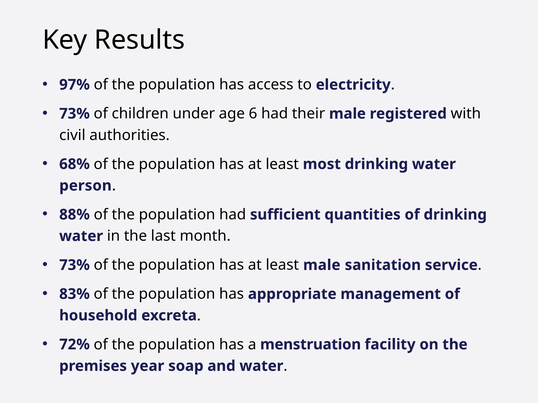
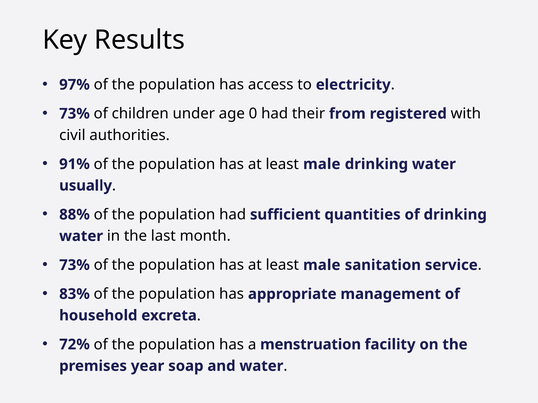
6: 6 -> 0 (253, 114)
their male: male -> from (347, 114)
68%: 68% -> 91% (74, 164)
most: most -> male (322, 164)
person: person -> usually (86, 186)
